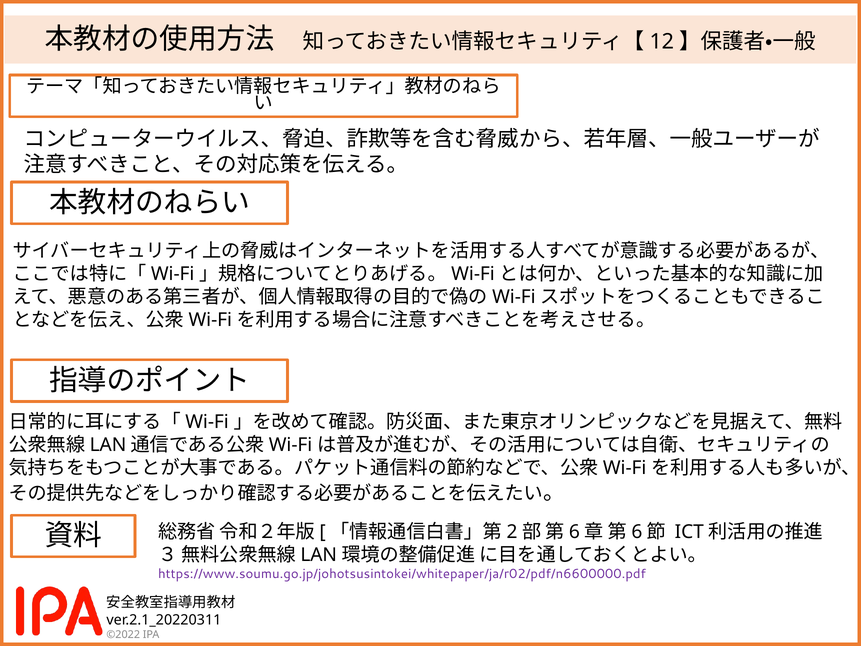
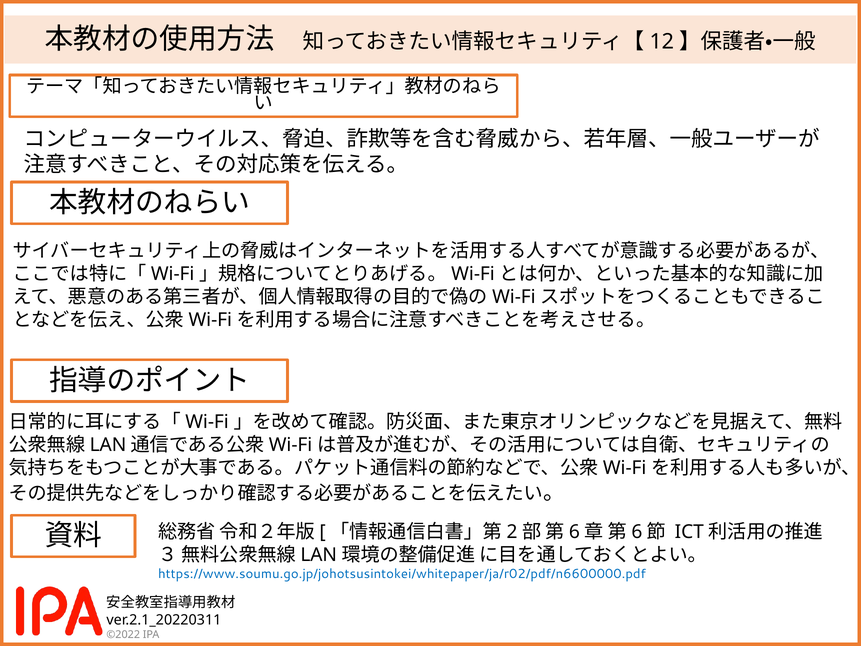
https://www.soumu.go.jp/johotsusintokei/whitepaper/ja/r02/pdf/n6600000.pdf colour: purple -> blue (402, 574)
